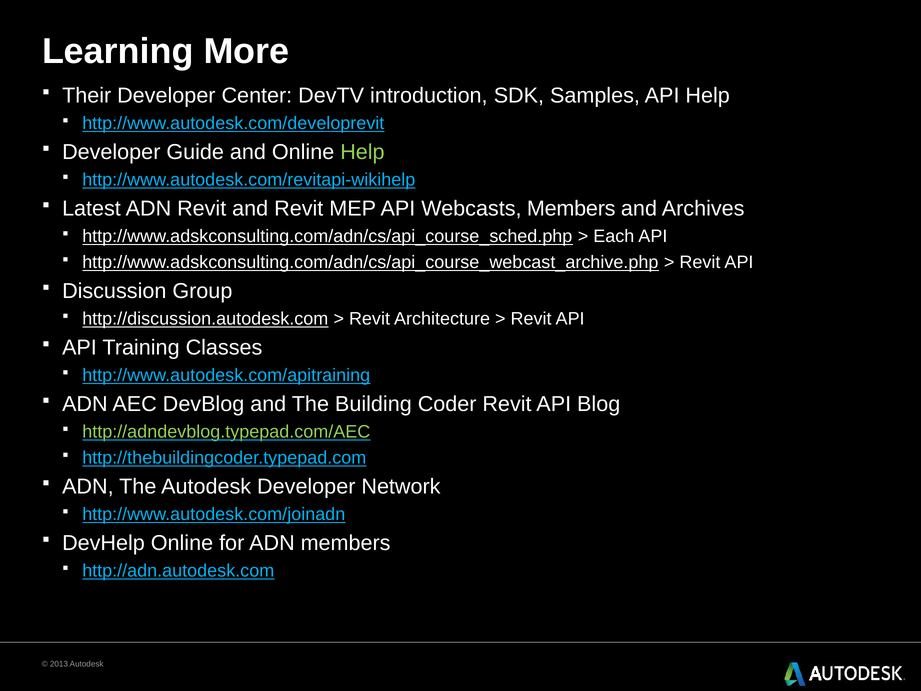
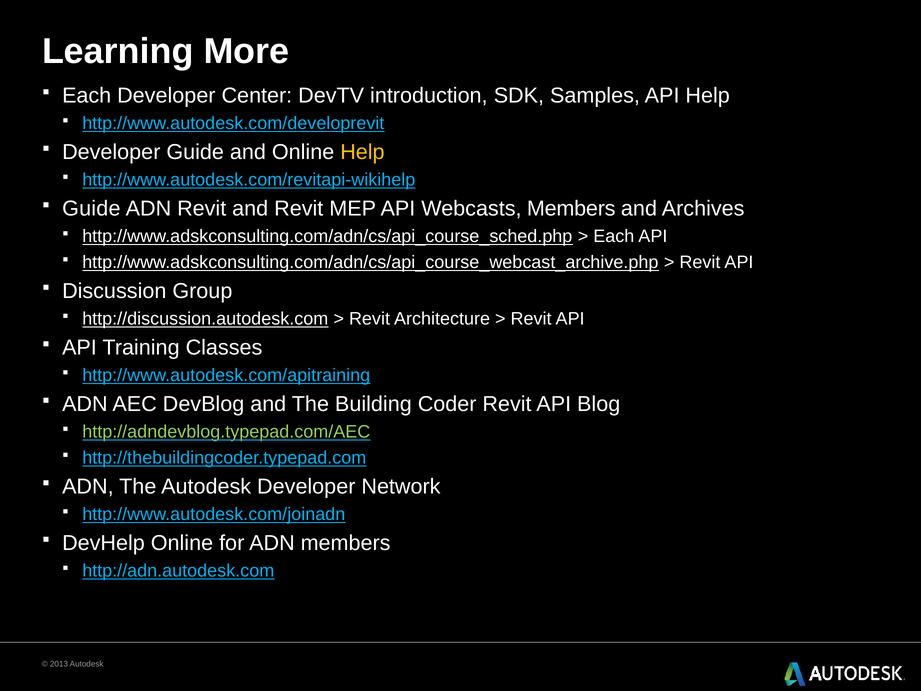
Their: Their -> Each (87, 95)
Help colour: light green -> yellow (362, 152)
Latest: Latest -> Guide (91, 208)
